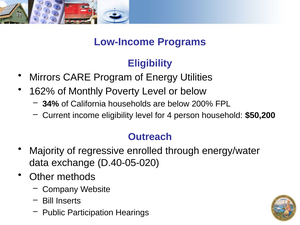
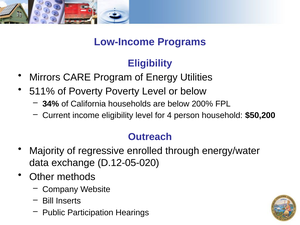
162%: 162% -> 511% (42, 91)
of Monthly: Monthly -> Poverty (86, 91)
D.40-05-020: D.40-05-020 -> D.12-05-020 (128, 163)
